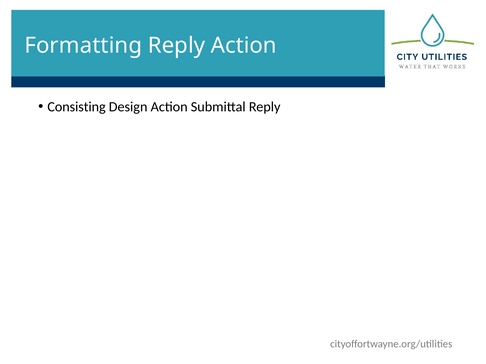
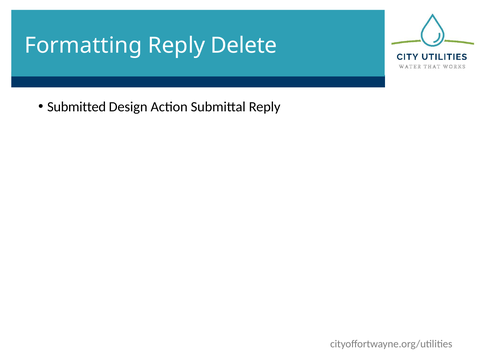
Reply Action: Action -> Delete (244, 46)
Consisting: Consisting -> Submitted (77, 107)
